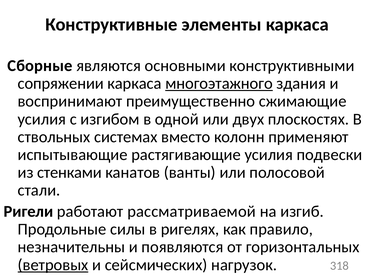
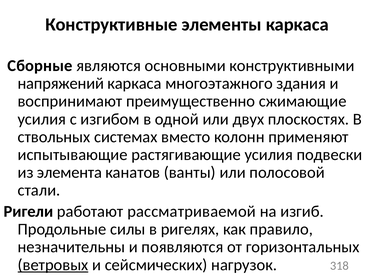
сопряжении: сопряжении -> напряжений (61, 84)
многоэтажного underline: present -> none (219, 84)
стенками: стенками -> элемента (69, 173)
